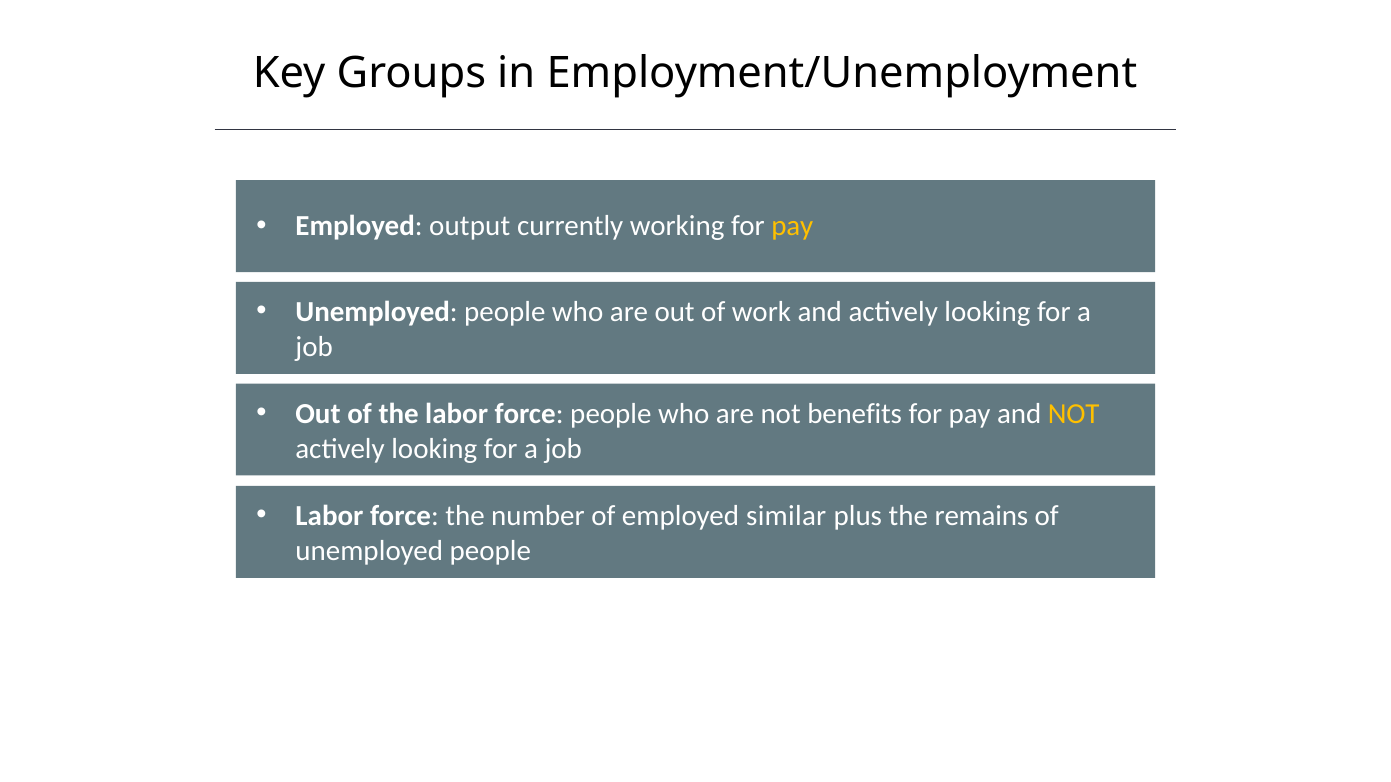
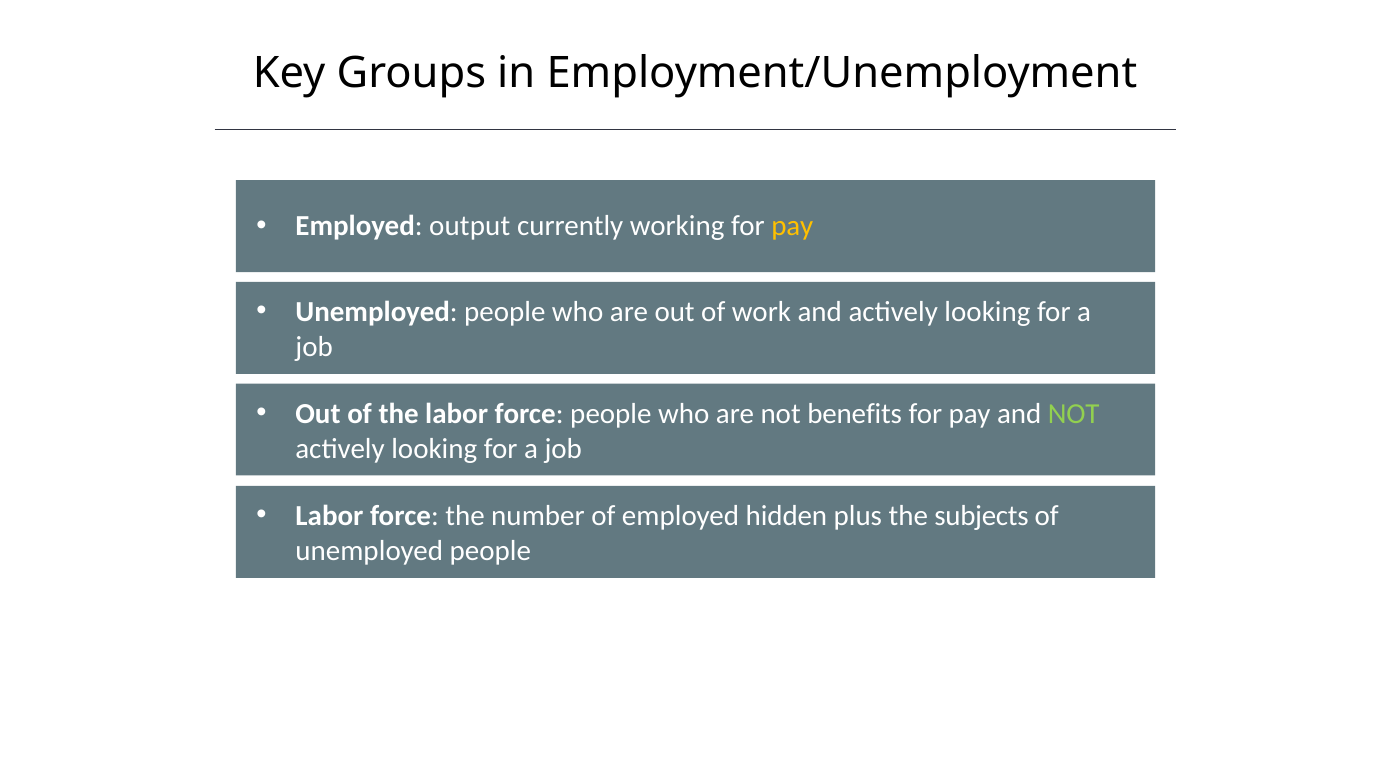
NOT colour: yellow -> light green (1074, 414)
similar: similar -> hidden (786, 516)
remains: remains -> subjects (981, 516)
